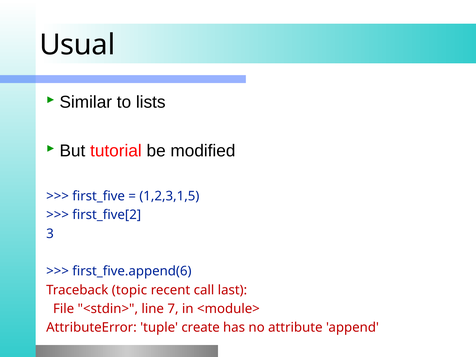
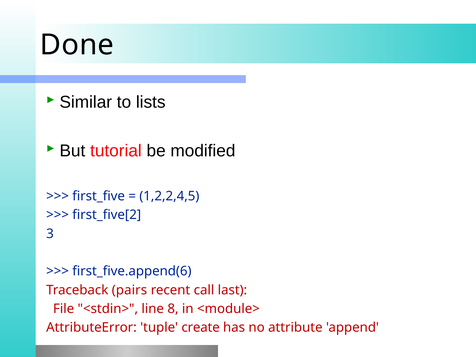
Usual: Usual -> Done (77, 45)
1,2,3,1,5: 1,2,3,1,5 -> 1,2,2,4,5 (169, 196)
topic: topic -> pairs (129, 290)
7: 7 -> 8 (173, 309)
